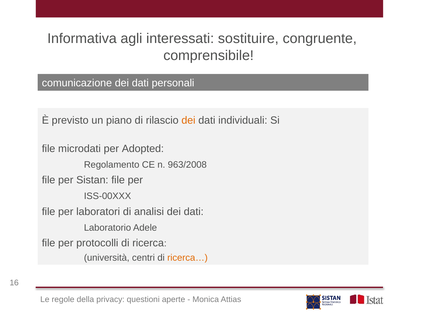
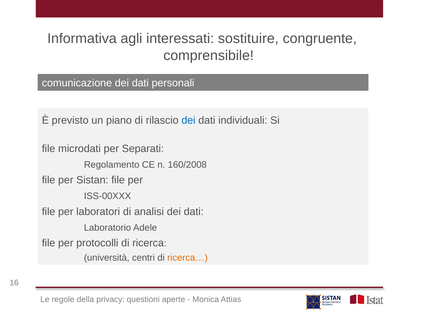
dei colour: orange -> blue (188, 121)
Adopted: Adopted -> Separati (143, 149)
963/2008: 963/2008 -> 160/2008 (187, 165)
